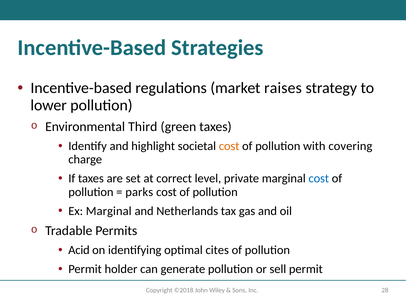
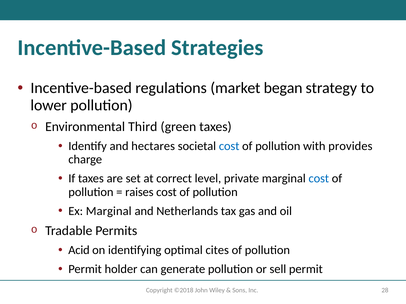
raises: raises -> began (283, 88)
highlight: highlight -> hectares (153, 146)
cost colour: orange -> blue (229, 146)
covering: covering -> provides (350, 146)
parks: parks -> raises (139, 192)
